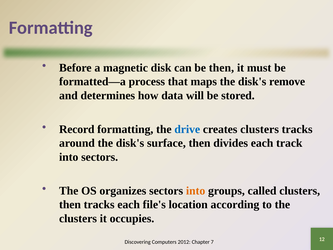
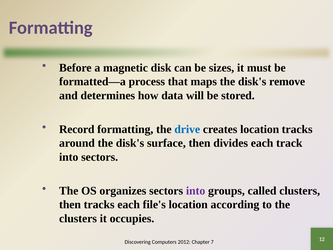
be then: then -> sizes (221, 68)
creates clusters: clusters -> location (260, 129)
into colour: orange -> purple (196, 191)
